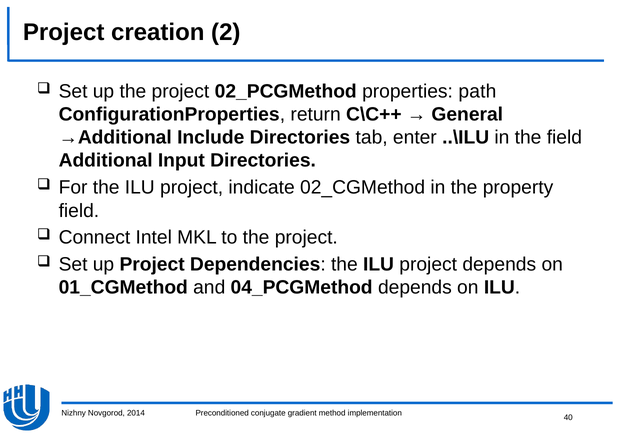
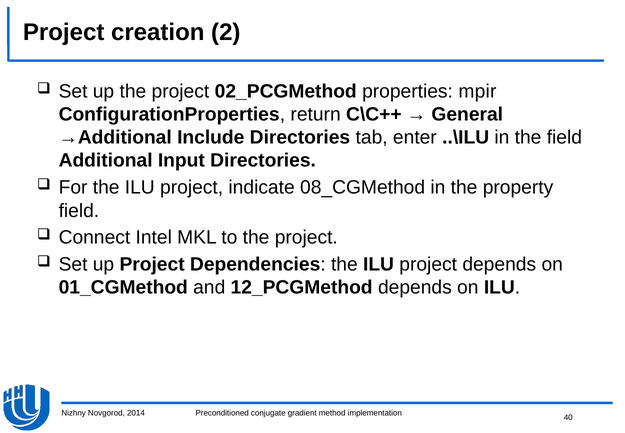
path: path -> mpir (477, 91)
02_CGMethod: 02_CGMethod -> 08_CGMethod (363, 187)
04_PCGMethod: 04_PCGMethod -> 12_PCGMethod (302, 287)
